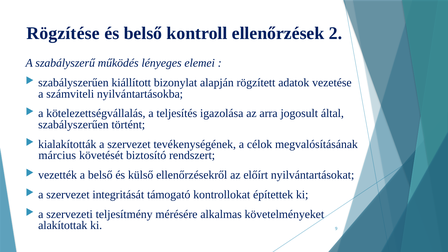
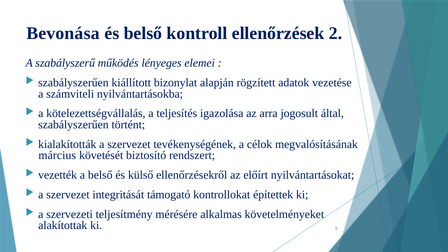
Rögzítése: Rögzítése -> Bevonása (63, 33)
